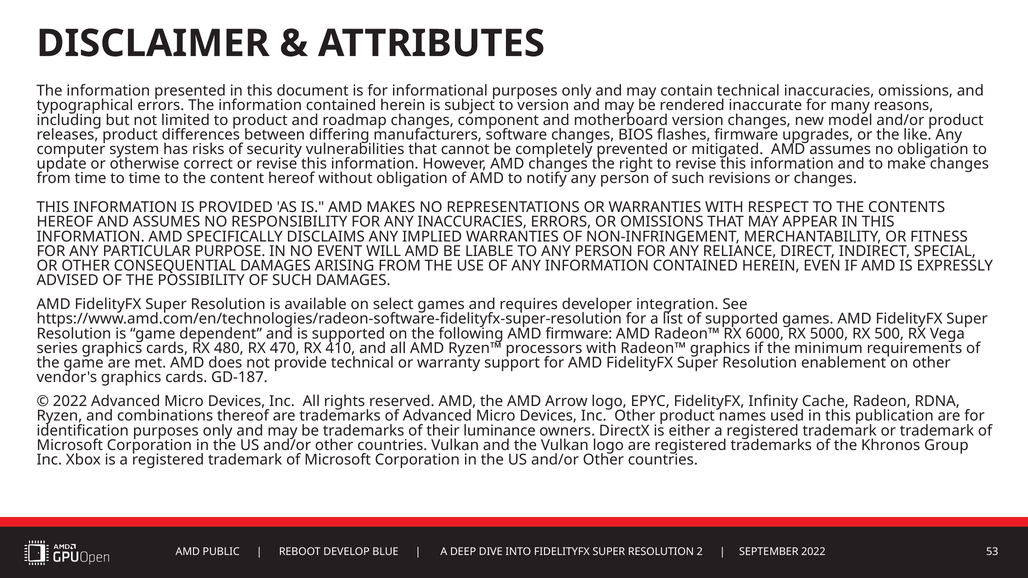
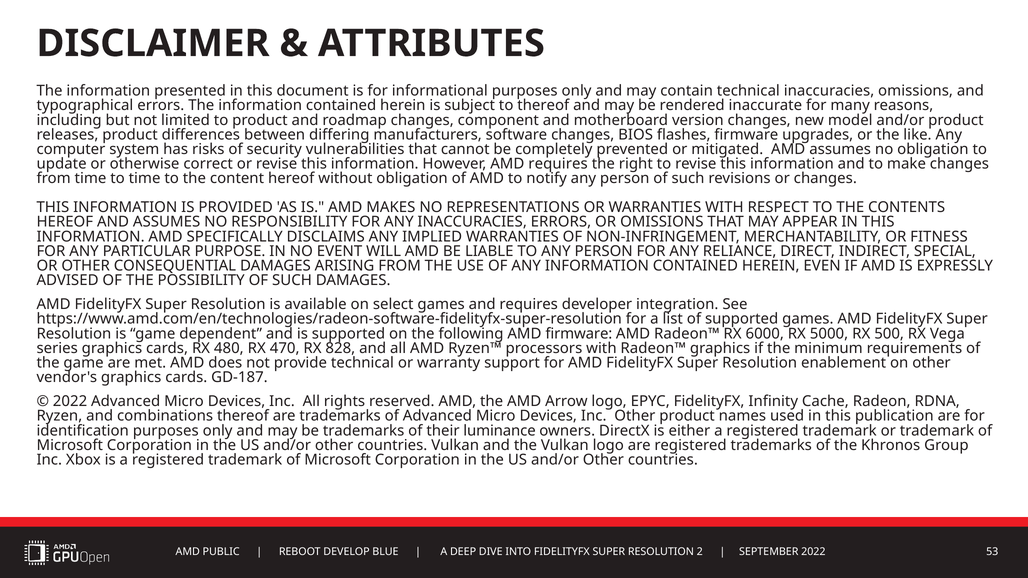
to version: version -> thereof (543, 106)
AMD changes: changes -> requires (558, 164)
410: 410 -> 828 (340, 348)
